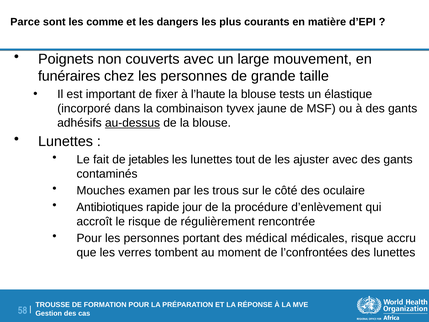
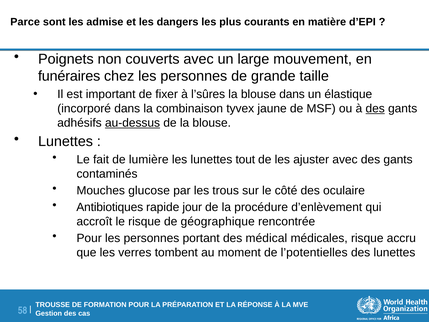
comme: comme -> admise (105, 22)
l’haute: l’haute -> l’sûres (208, 94)
blouse tests: tests -> dans (292, 94)
des underline: none -> present (375, 108)
jetables: jetables -> lumière (149, 159)
examen: examen -> glucose (149, 190)
régulièrement: régulièrement -> géographique (218, 221)
l’confrontées: l’confrontées -> l’potentielles (314, 252)
